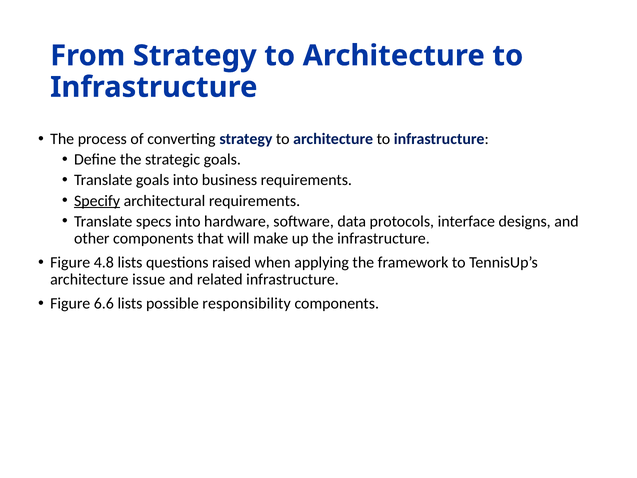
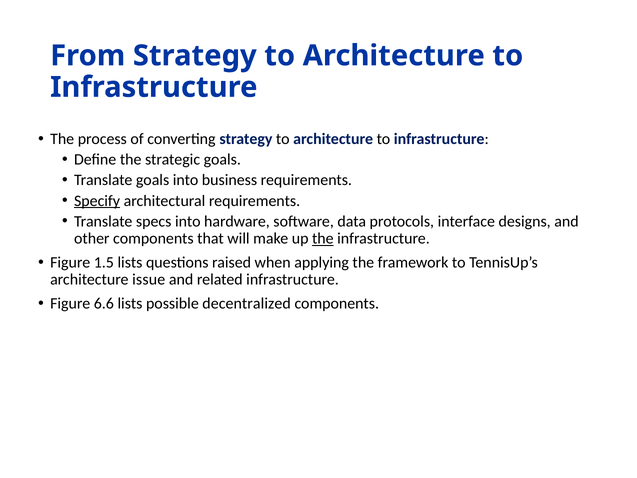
the underline: none -> present (323, 238)
4.8: 4.8 -> 1.5 (104, 262)
responsibility: responsibility -> decentralized (247, 303)
